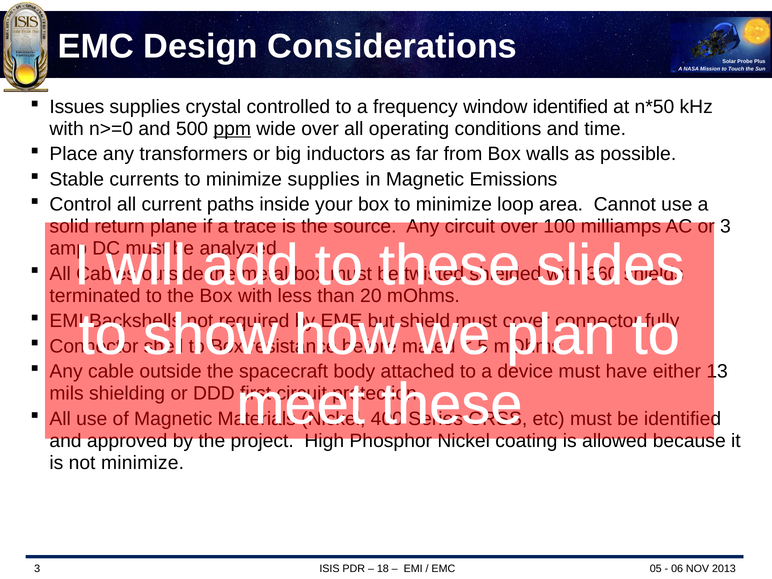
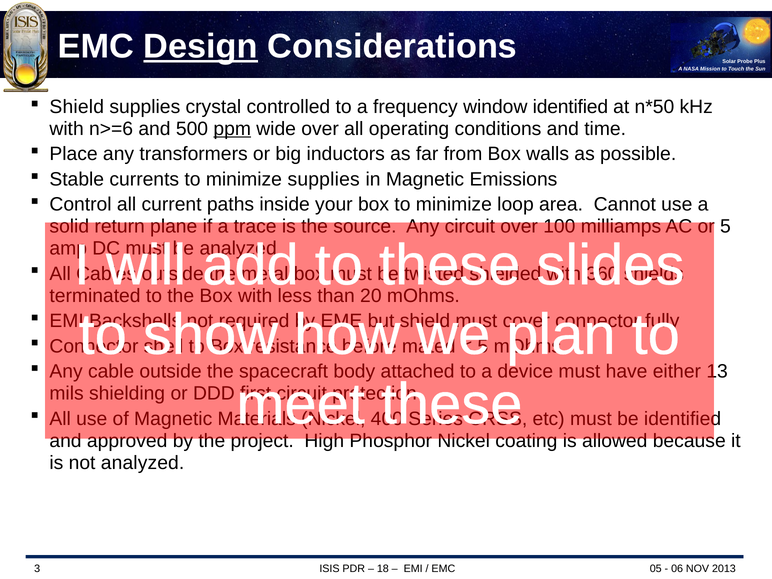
Design underline: none -> present (201, 47)
Issues: Issues -> Shield (77, 107)
n>=0: n>=0 -> n>=6 (111, 129)
3: 3 -> 5 (725, 227)
not minimize: minimize -> analyzed (143, 463)
